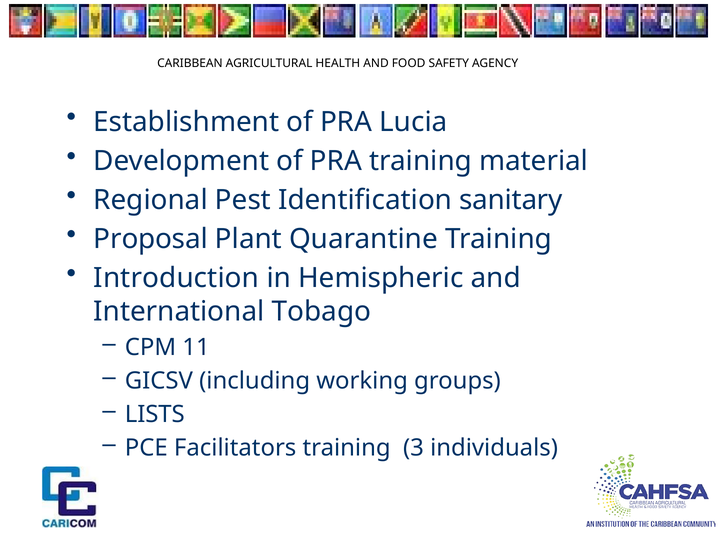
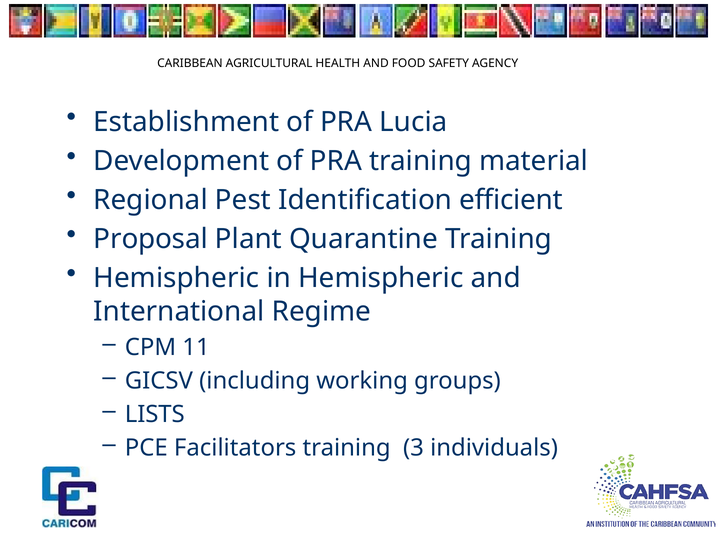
sanitary: sanitary -> efficient (511, 200)
Introduction: Introduction -> Hemispheric (176, 278)
Tobago: Tobago -> Regime (321, 312)
